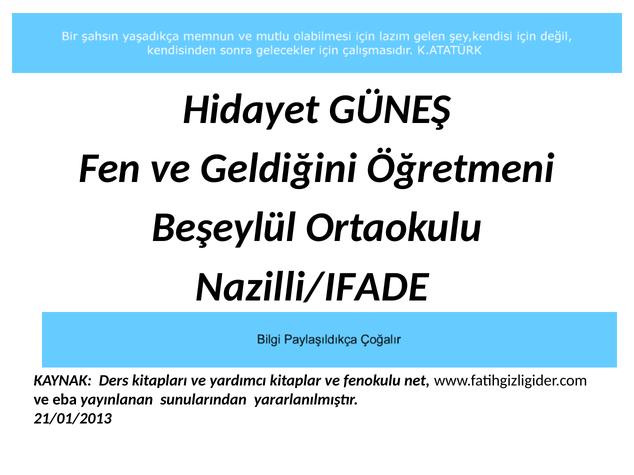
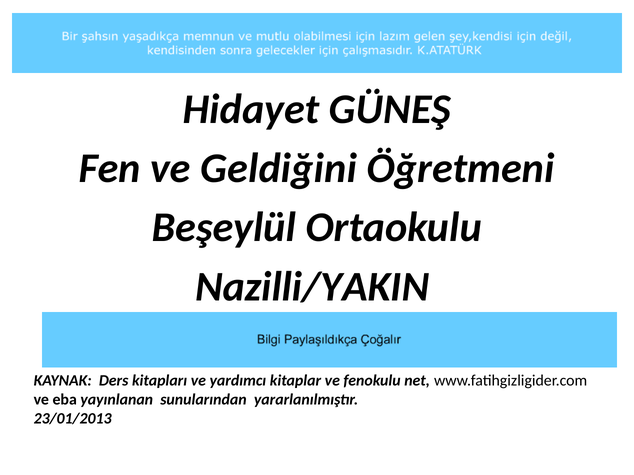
Nazilli/IFADE: Nazilli/IFADE -> Nazilli/YAKIN (312, 287)
21/01/2013: 21/01/2013 -> 23/01/2013 (73, 419)
